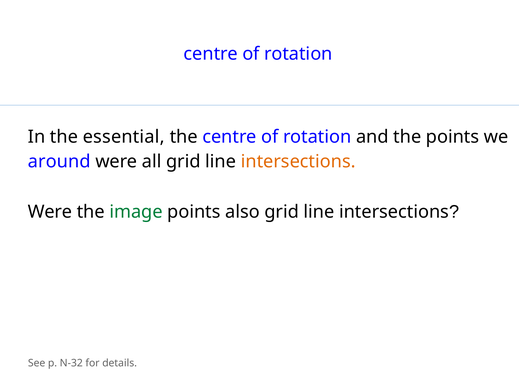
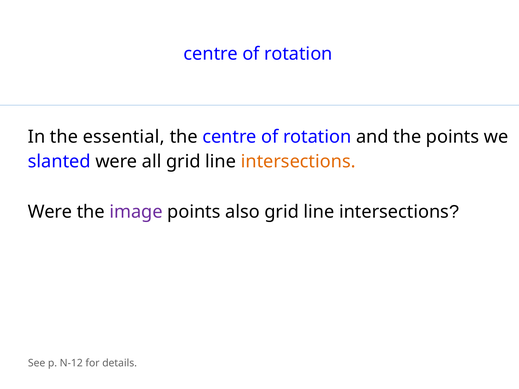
around: around -> slanted (59, 162)
image colour: green -> purple (136, 212)
N-32: N-32 -> N-12 (71, 363)
